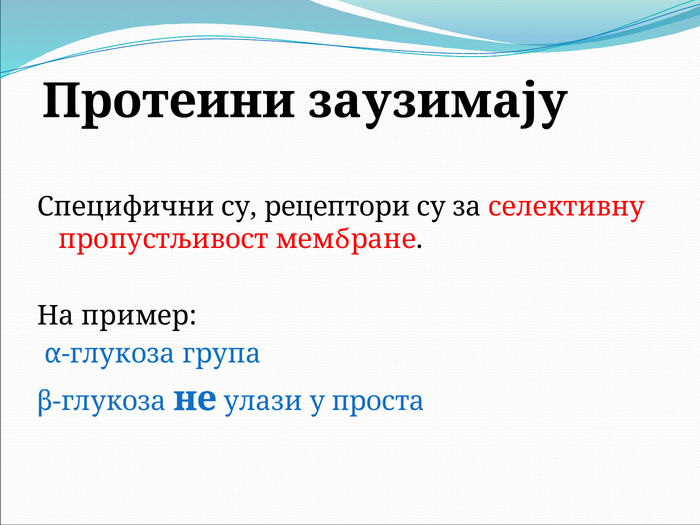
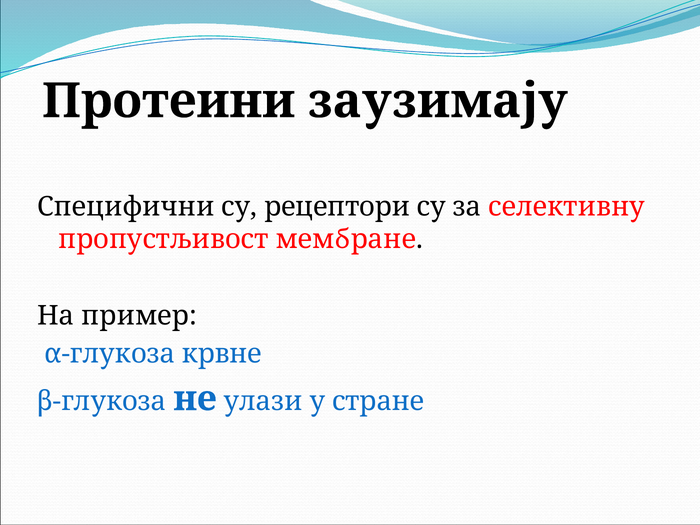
група: група -> крвне (222, 354)
проста: проста -> стране (378, 401)
